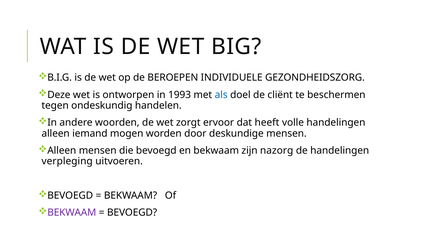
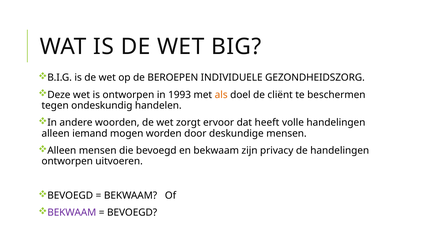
als colour: blue -> orange (221, 95)
nazorg: nazorg -> privacy (277, 151)
verpleging: verpleging -> ontworpen (67, 161)
